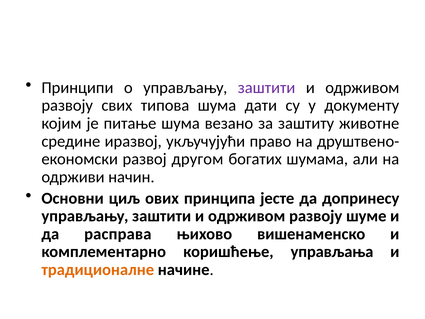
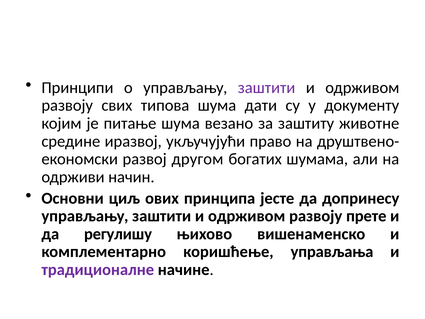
шуме: шуме -> прете (366, 216)
расправа: расправа -> регулишу (118, 234)
традиционалне colour: orange -> purple (98, 270)
